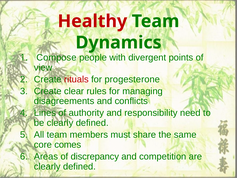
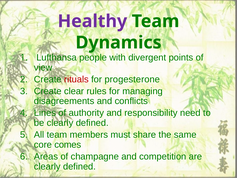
Healthy colour: red -> purple (92, 21)
Compose: Compose -> Lufthansa (57, 57)
discrepancy: discrepancy -> champagne (95, 156)
